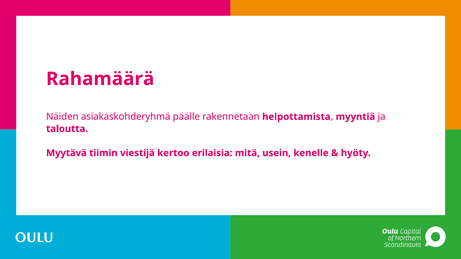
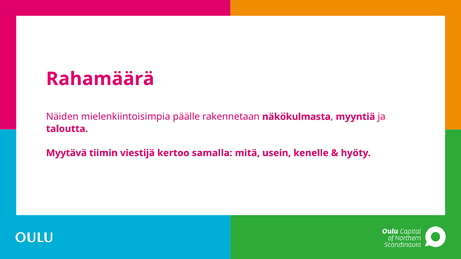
asiakaskohderyhmä: asiakaskohderyhmä -> mielenkiintoisimpia (126, 117)
helpottamista: helpottamista -> näkökulmasta (296, 117)
erilaisia: erilaisia -> samalla (212, 153)
